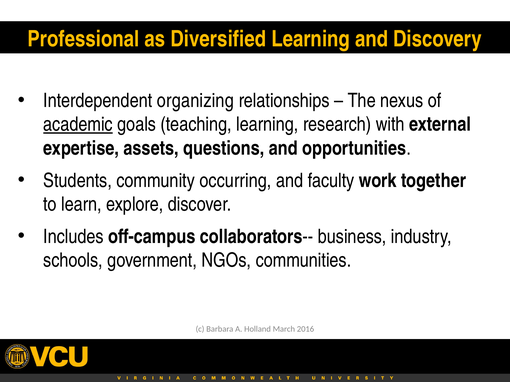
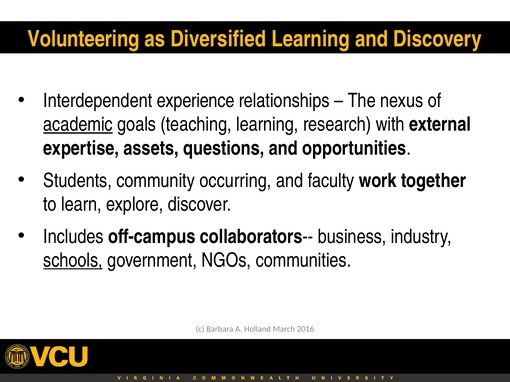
Professional: Professional -> Volunteering (84, 39)
organizing: organizing -> experience (196, 101)
schools underline: none -> present (73, 261)
